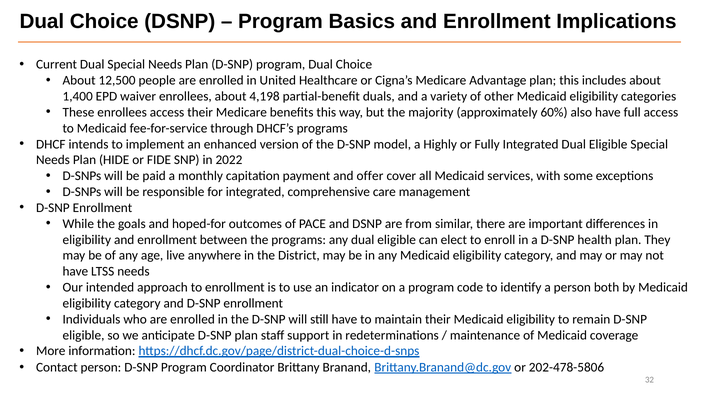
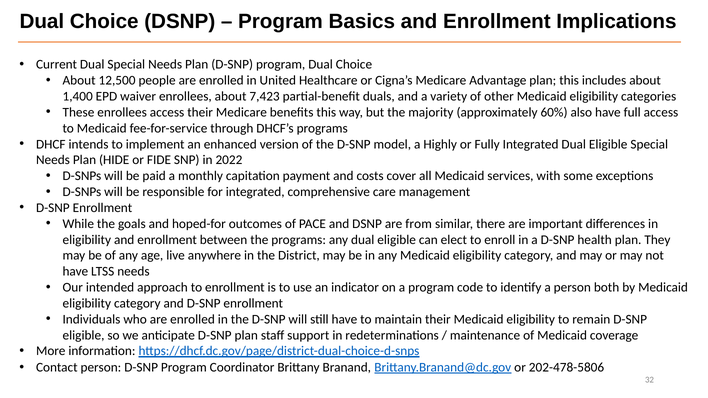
4,198: 4,198 -> 7,423 (265, 96)
offer: offer -> costs (370, 176)
